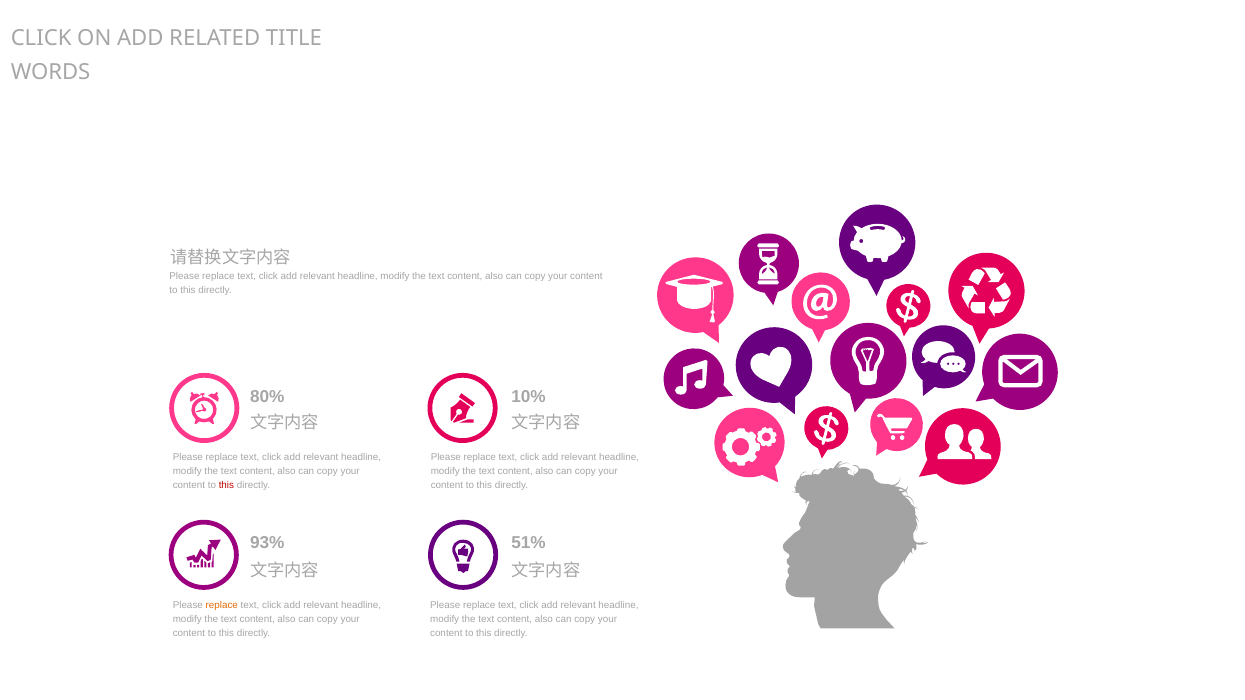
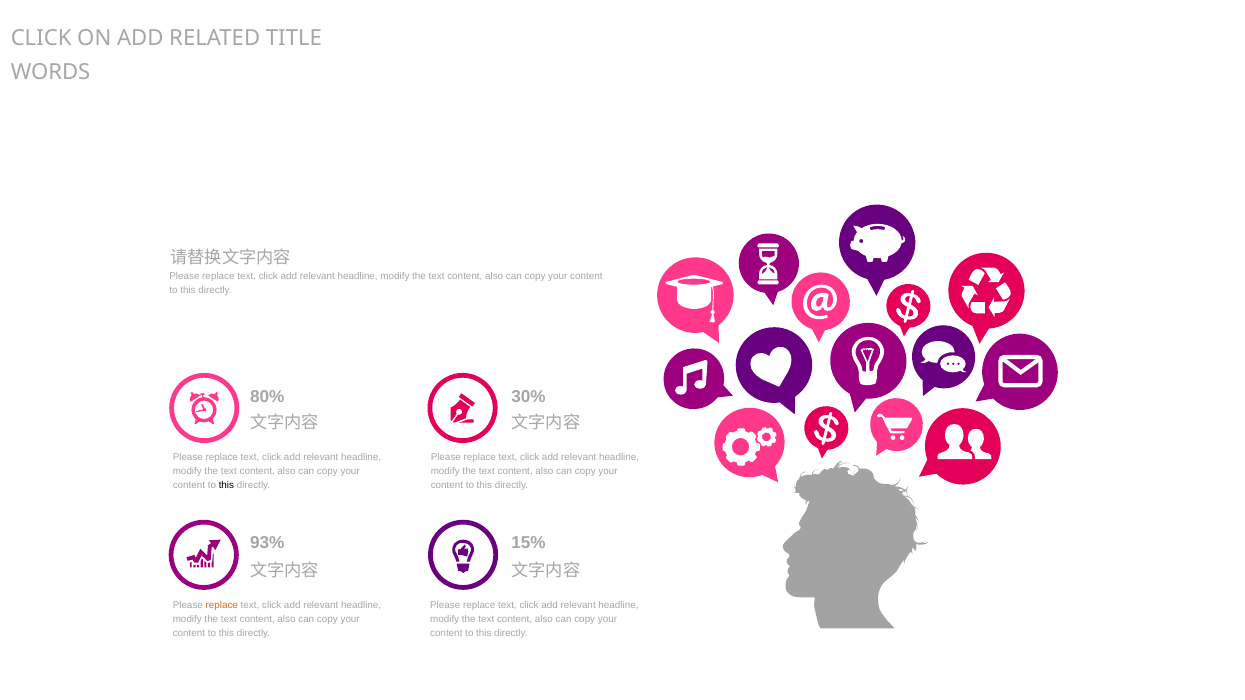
10%: 10% -> 30% (529, 397)
this colour: red -> black (226, 486)
51%: 51% -> 15% (529, 543)
